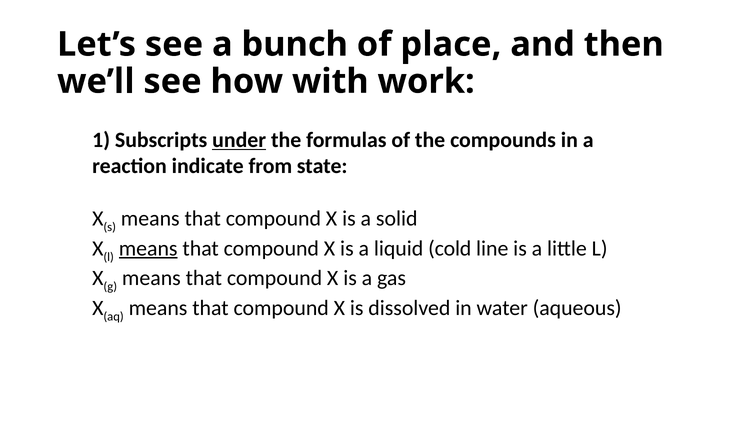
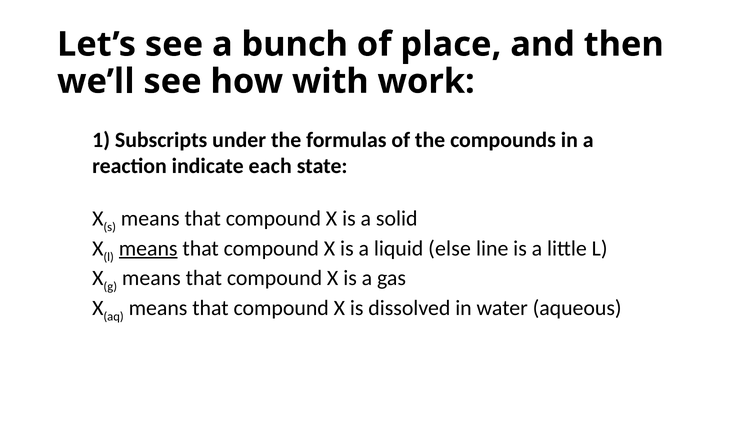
under underline: present -> none (239, 140)
from: from -> each (270, 166)
cold: cold -> else (450, 249)
